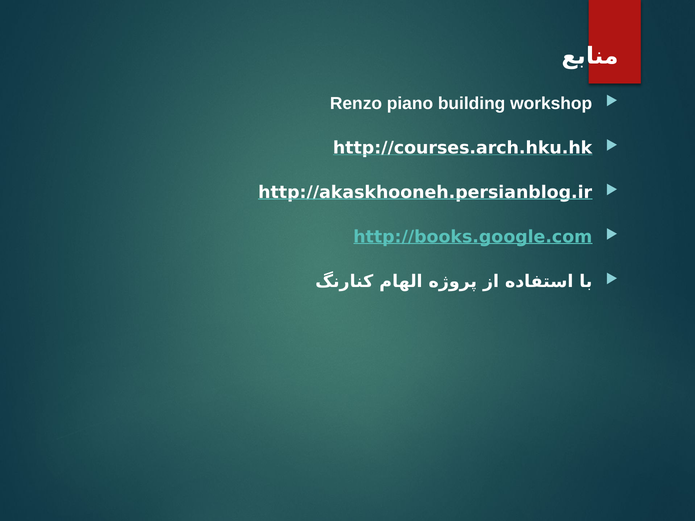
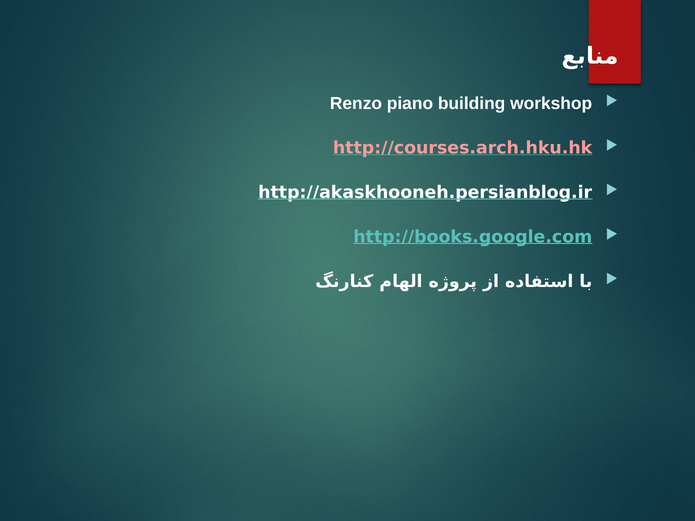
http://courses.arch.hku.hk colour: white -> pink (463, 148)
